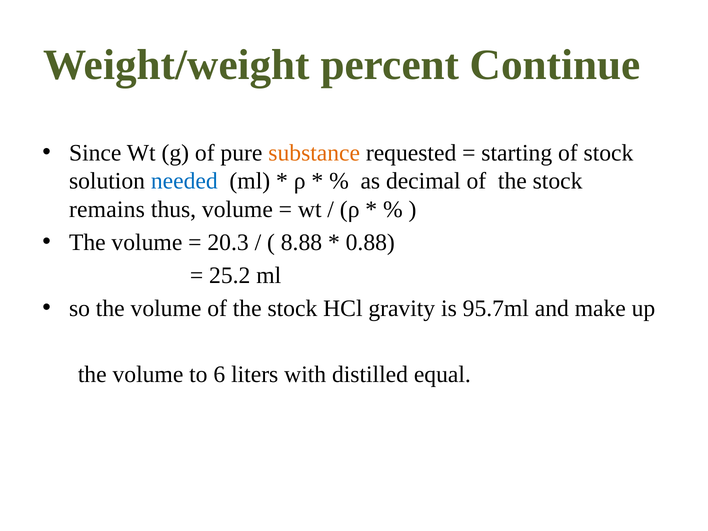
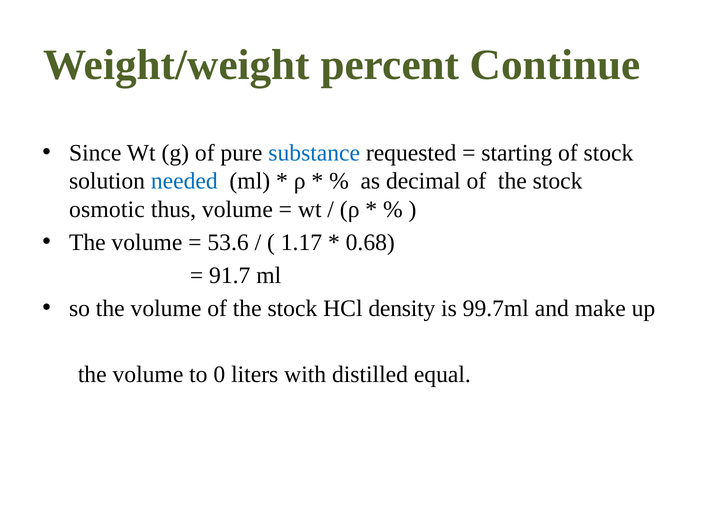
substance colour: orange -> blue (314, 153)
remains: remains -> osmotic (107, 209)
20.3: 20.3 -> 53.6 (228, 242)
8.88: 8.88 -> 1.17 (301, 242)
0.88: 0.88 -> 0.68 (370, 242)
25.2: 25.2 -> 91.7 (230, 275)
gravity: gravity -> density (402, 308)
95.7ml: 95.7ml -> 99.7ml (496, 308)
6: 6 -> 0 (219, 375)
